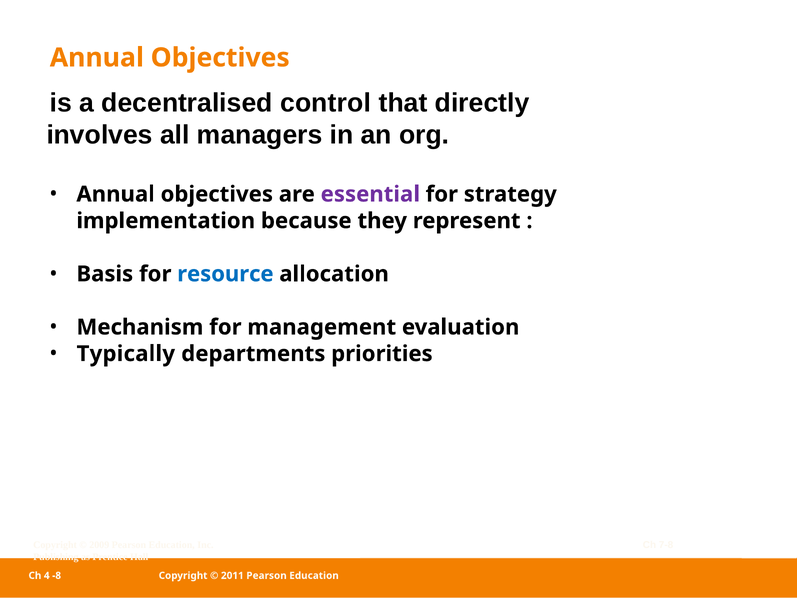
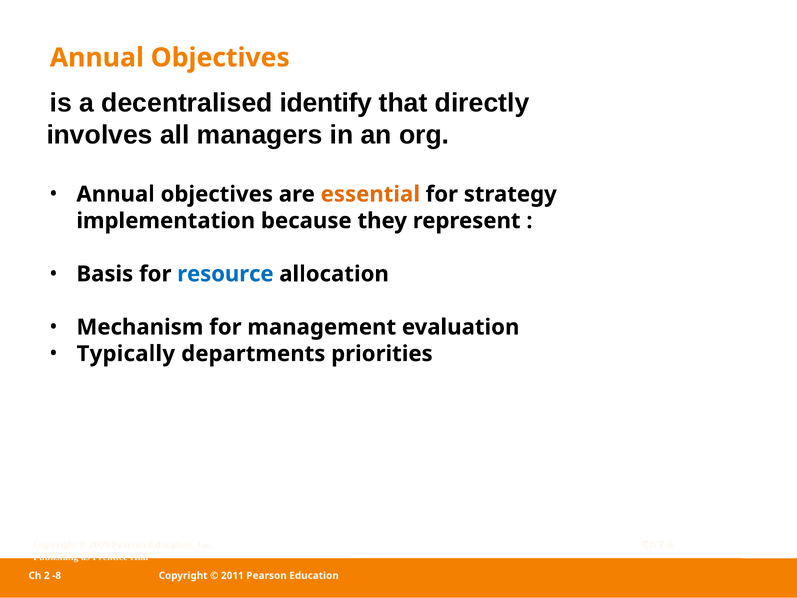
control: control -> identify (326, 103)
essential colour: purple -> orange (370, 194)
4: 4 -> 2 (47, 575)
